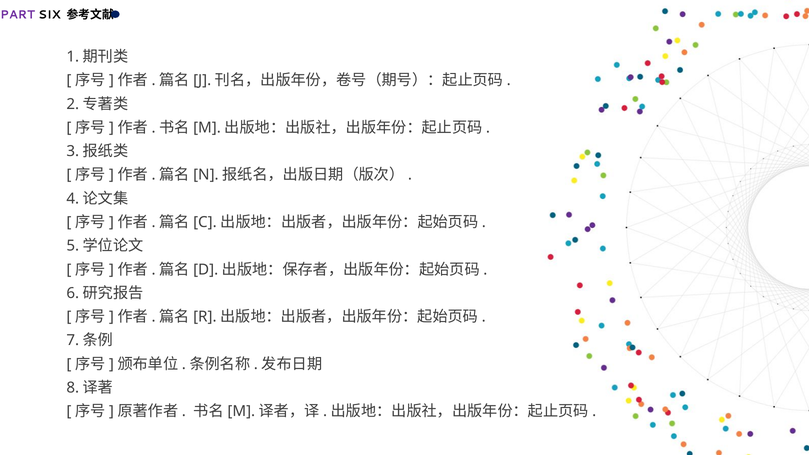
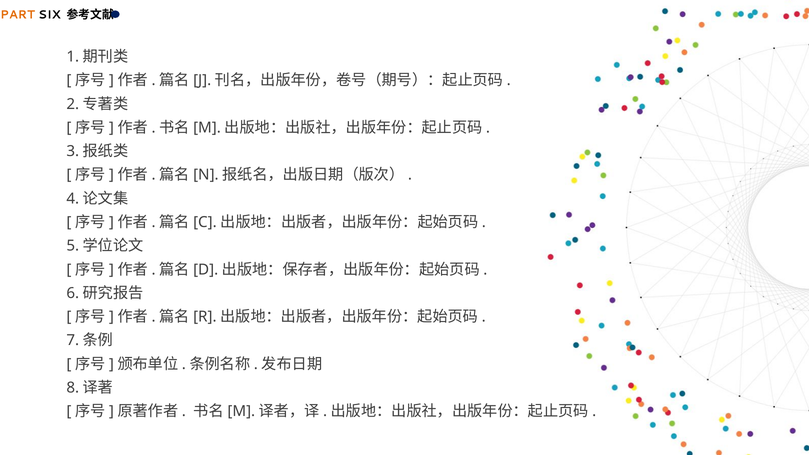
PART colour: purple -> orange (18, 15)
